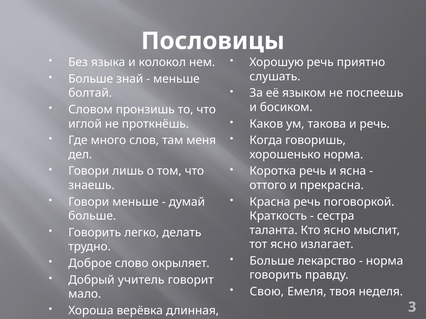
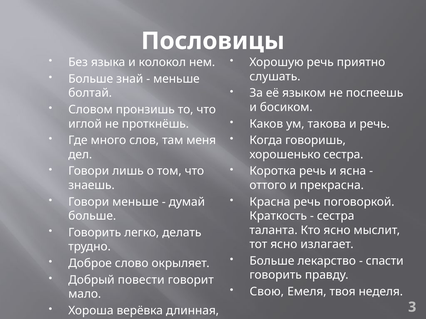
хорошенько норма: норма -> сестра (343, 155)
норма: норма -> спасти (385, 261)
учитель: учитель -> повести (141, 280)
